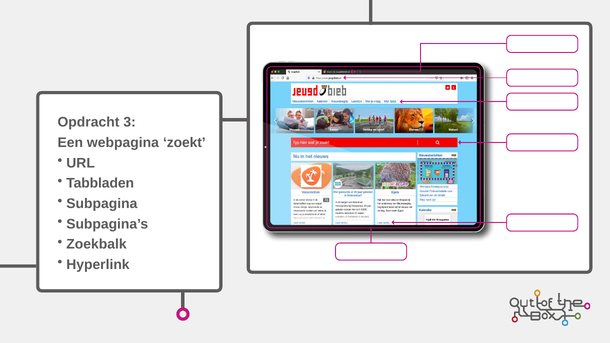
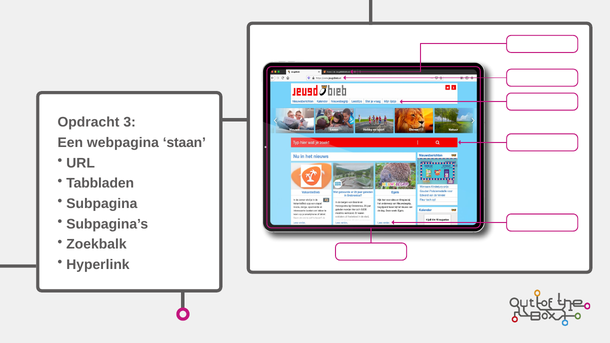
zoekt: zoekt -> staan (184, 143)
